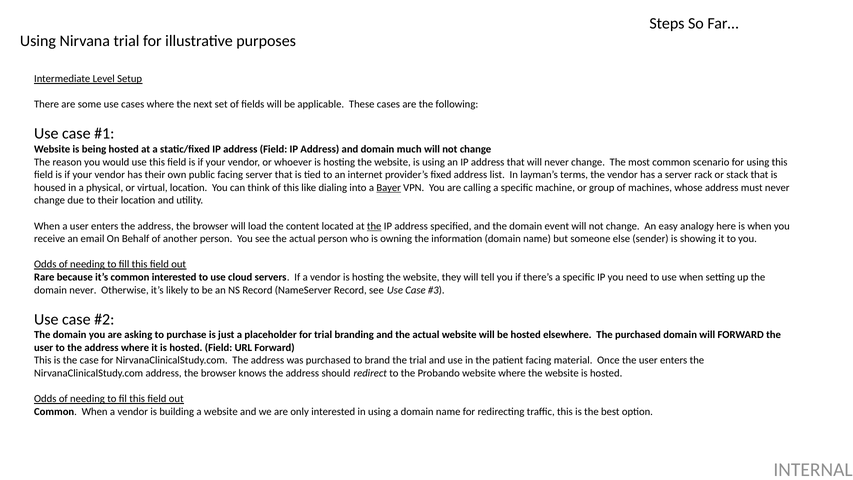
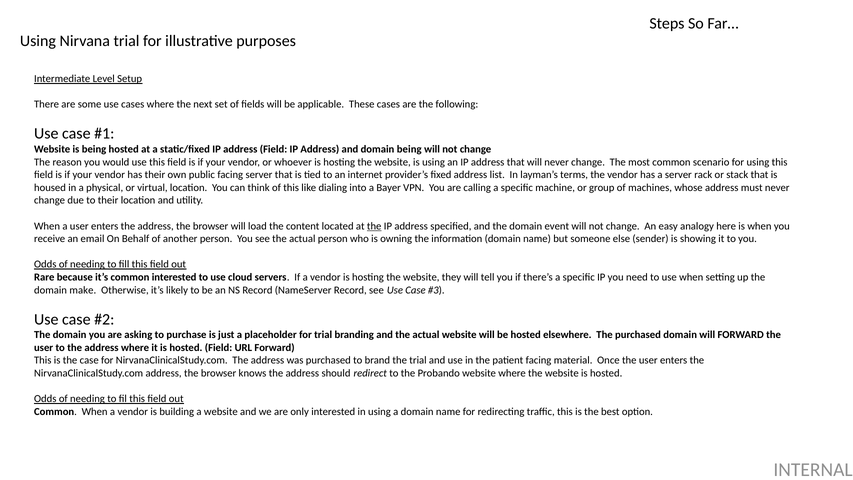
domain much: much -> being (409, 149)
Bayer underline: present -> none (389, 188)
domain never: never -> make (83, 290)
